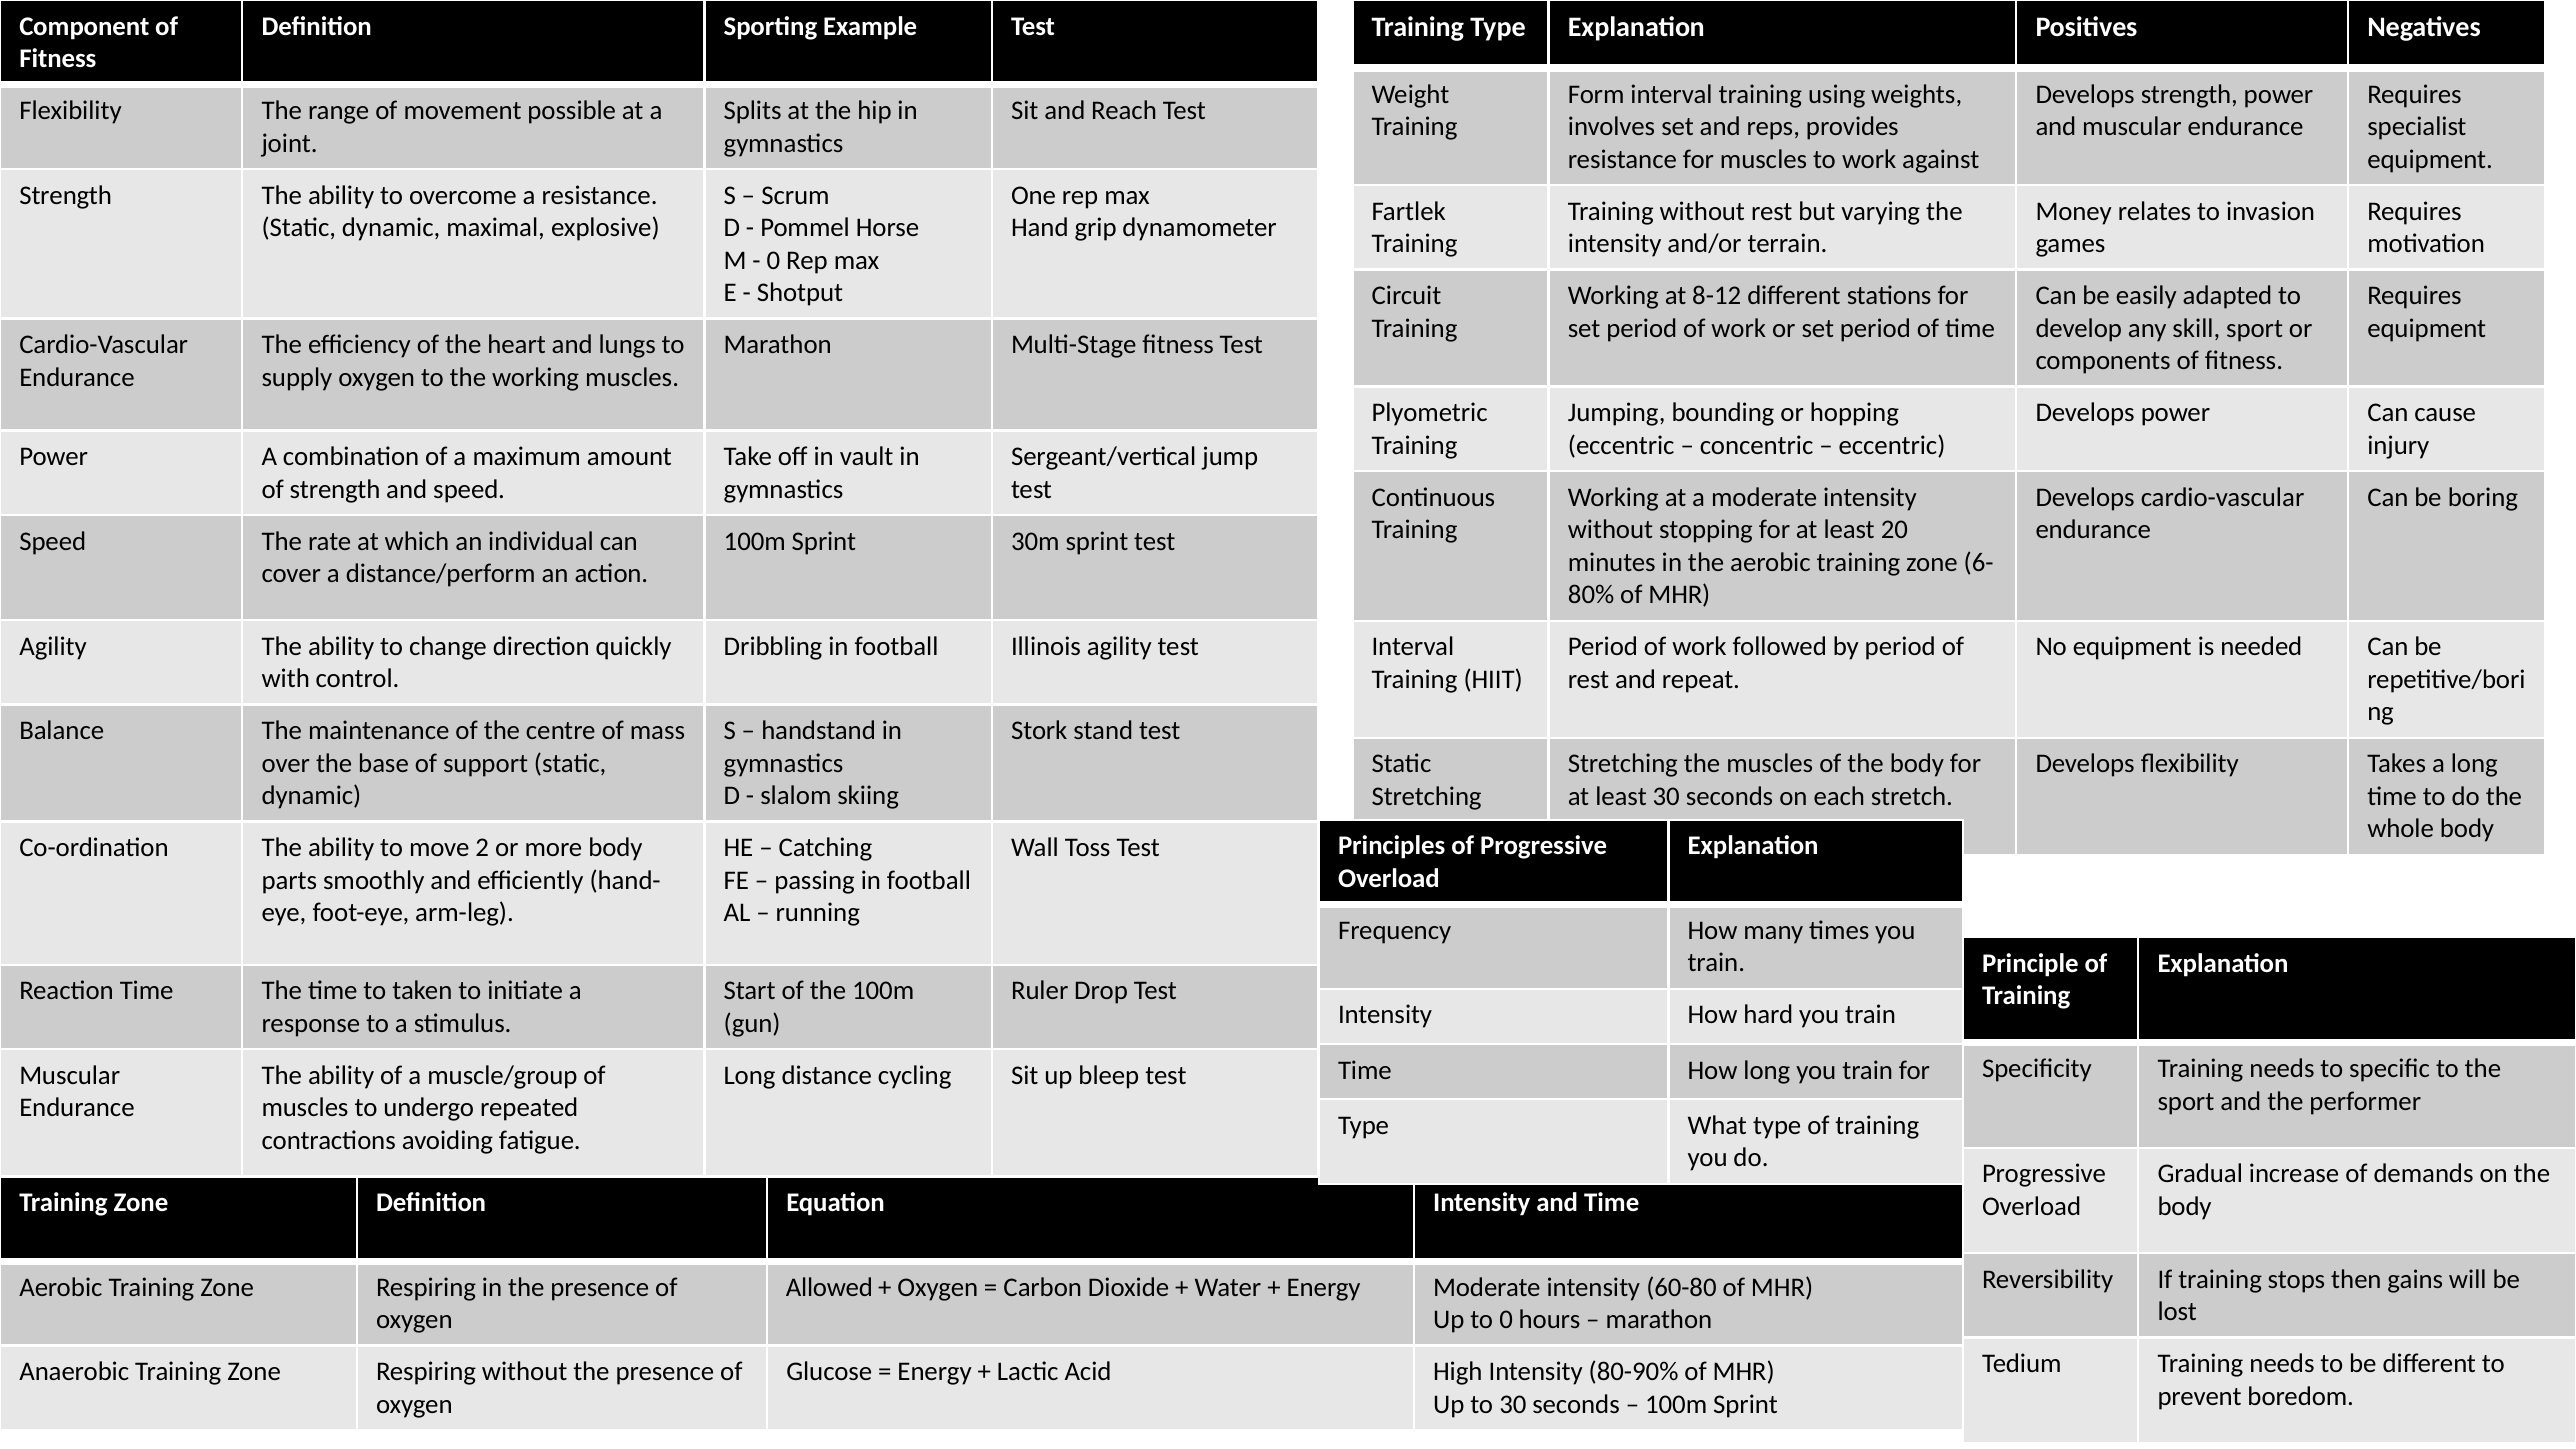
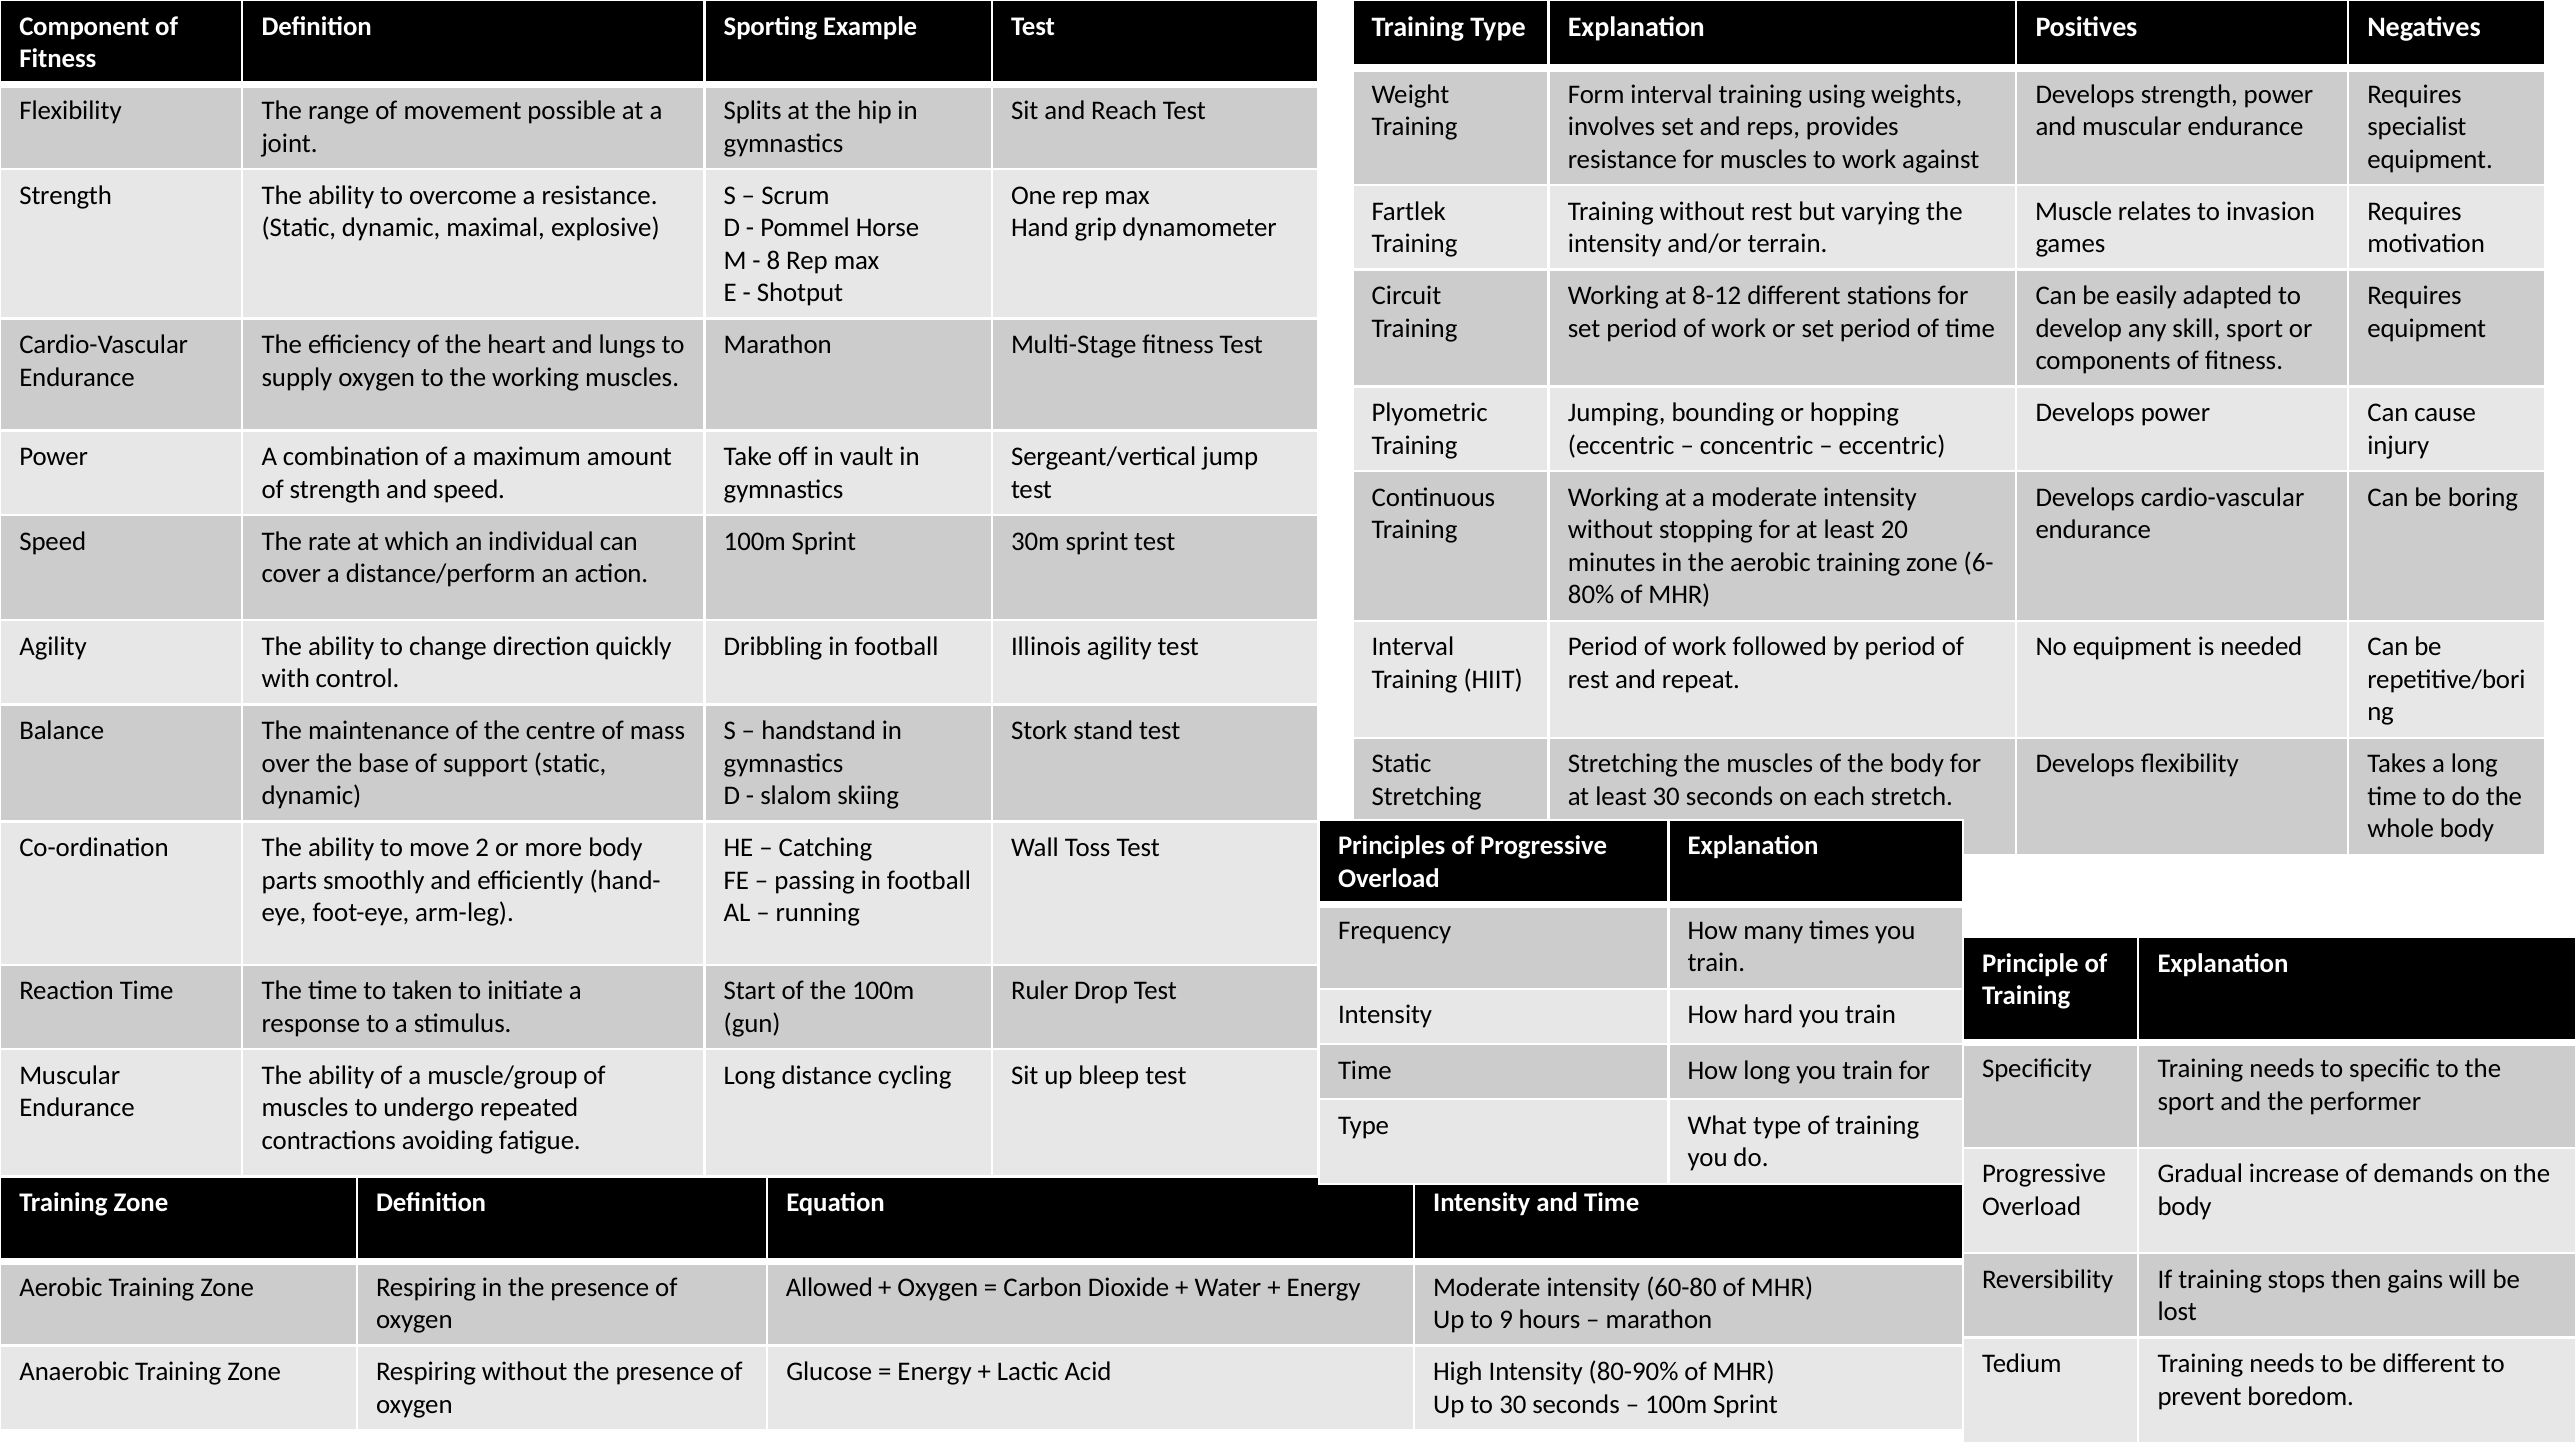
Money: Money -> Muscle (2074, 211)
0: 0 -> 8 (773, 260)
to 0: 0 -> 9 (1506, 1320)
